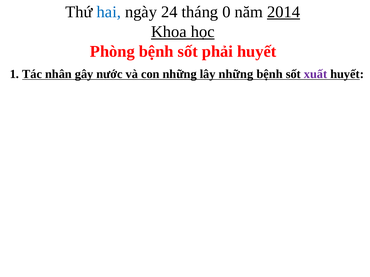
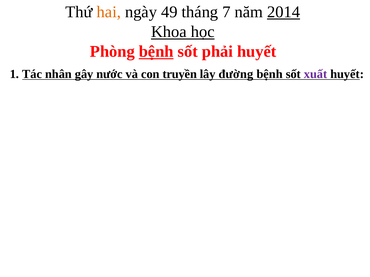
hai colour: blue -> orange (109, 12)
24: 24 -> 49 (169, 12)
0: 0 -> 7 (226, 12)
bệnh underline: none -> present (156, 52)
con những: những -> truyền (180, 74)
lây những: những -> đường (236, 74)
